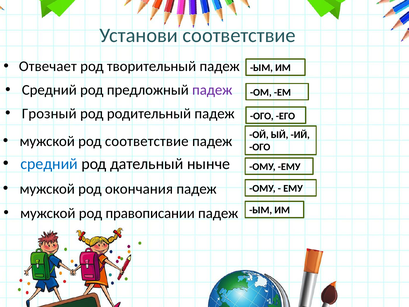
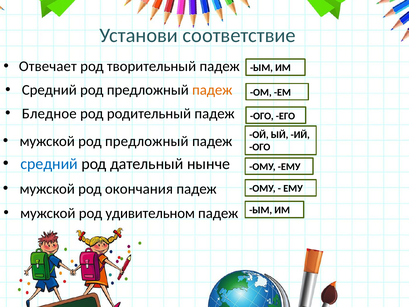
падеж colour: purple -> orange (212, 90)
Грозный: Грозный -> Бледное (49, 113)
мужской род соответствие: соответствие -> предложный (147, 141)
правописании: правописании -> удивительном (150, 213)
